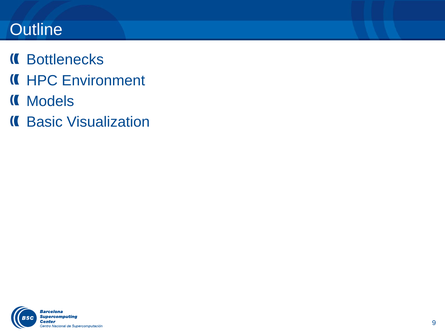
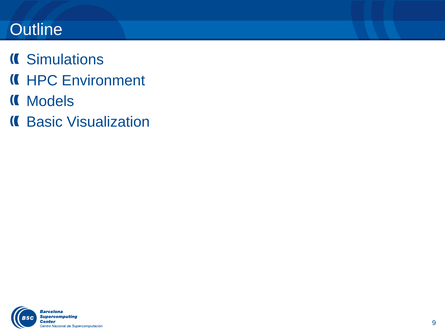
Bottlenecks: Bottlenecks -> Simulations (65, 60)
